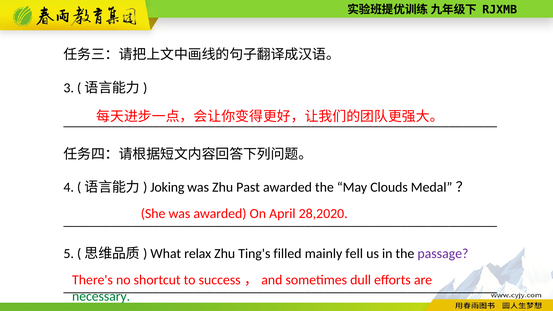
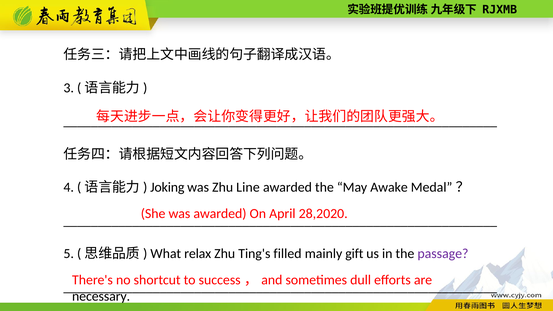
Past: Past -> Line (248, 187)
Clouds: Clouds -> Awake (389, 187)
fell: fell -> gift (354, 254)
necessary colour: green -> black (101, 296)
